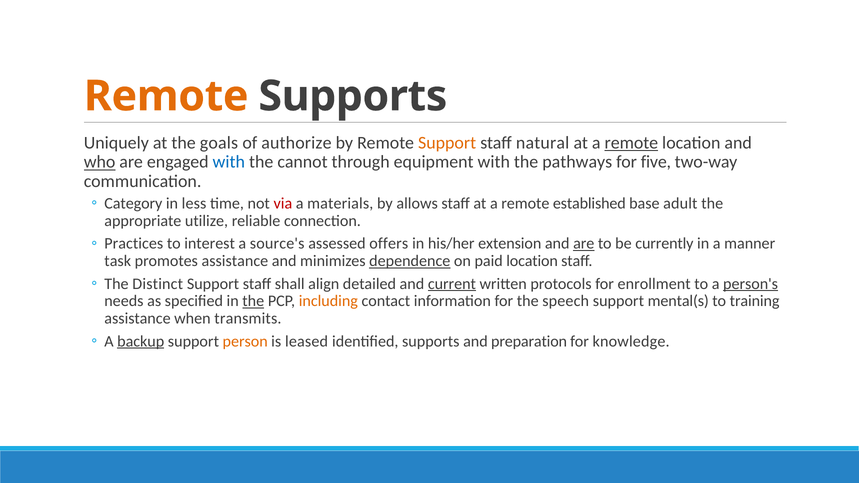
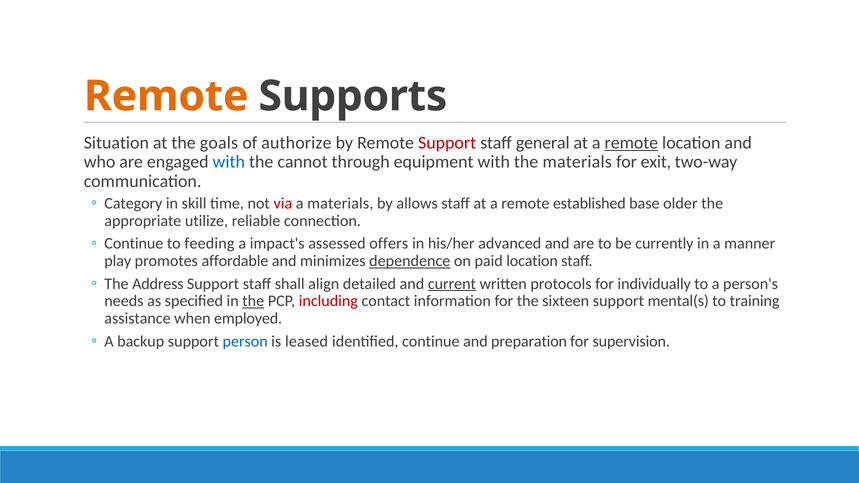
Uniquely: Uniquely -> Situation (116, 143)
Support colour: orange -> red (447, 143)
natural: natural -> general (543, 143)
who underline: present -> none (100, 162)
the pathways: pathways -> materials (577, 162)
five: five -> exit (656, 162)
less: less -> skill (194, 203)
adult: adult -> older (680, 203)
Practices: Practices -> Continue (134, 244)
interest: interest -> feeding (209, 244)
source's: source's -> impact's (277, 244)
extension: extension -> advanced (510, 244)
are underline: present -> none (584, 244)
task: task -> play (118, 261)
promotes assistance: assistance -> affordable (235, 261)
Distinct: Distinct -> Address (158, 284)
enrollment: enrollment -> individually (654, 284)
person's underline: present -> none (751, 284)
including colour: orange -> red (328, 301)
speech: speech -> sixteen (566, 301)
transmits: transmits -> employed (248, 319)
backup underline: present -> none (141, 341)
person colour: orange -> blue (245, 341)
identified supports: supports -> continue (431, 341)
knowledge: knowledge -> supervision (631, 341)
